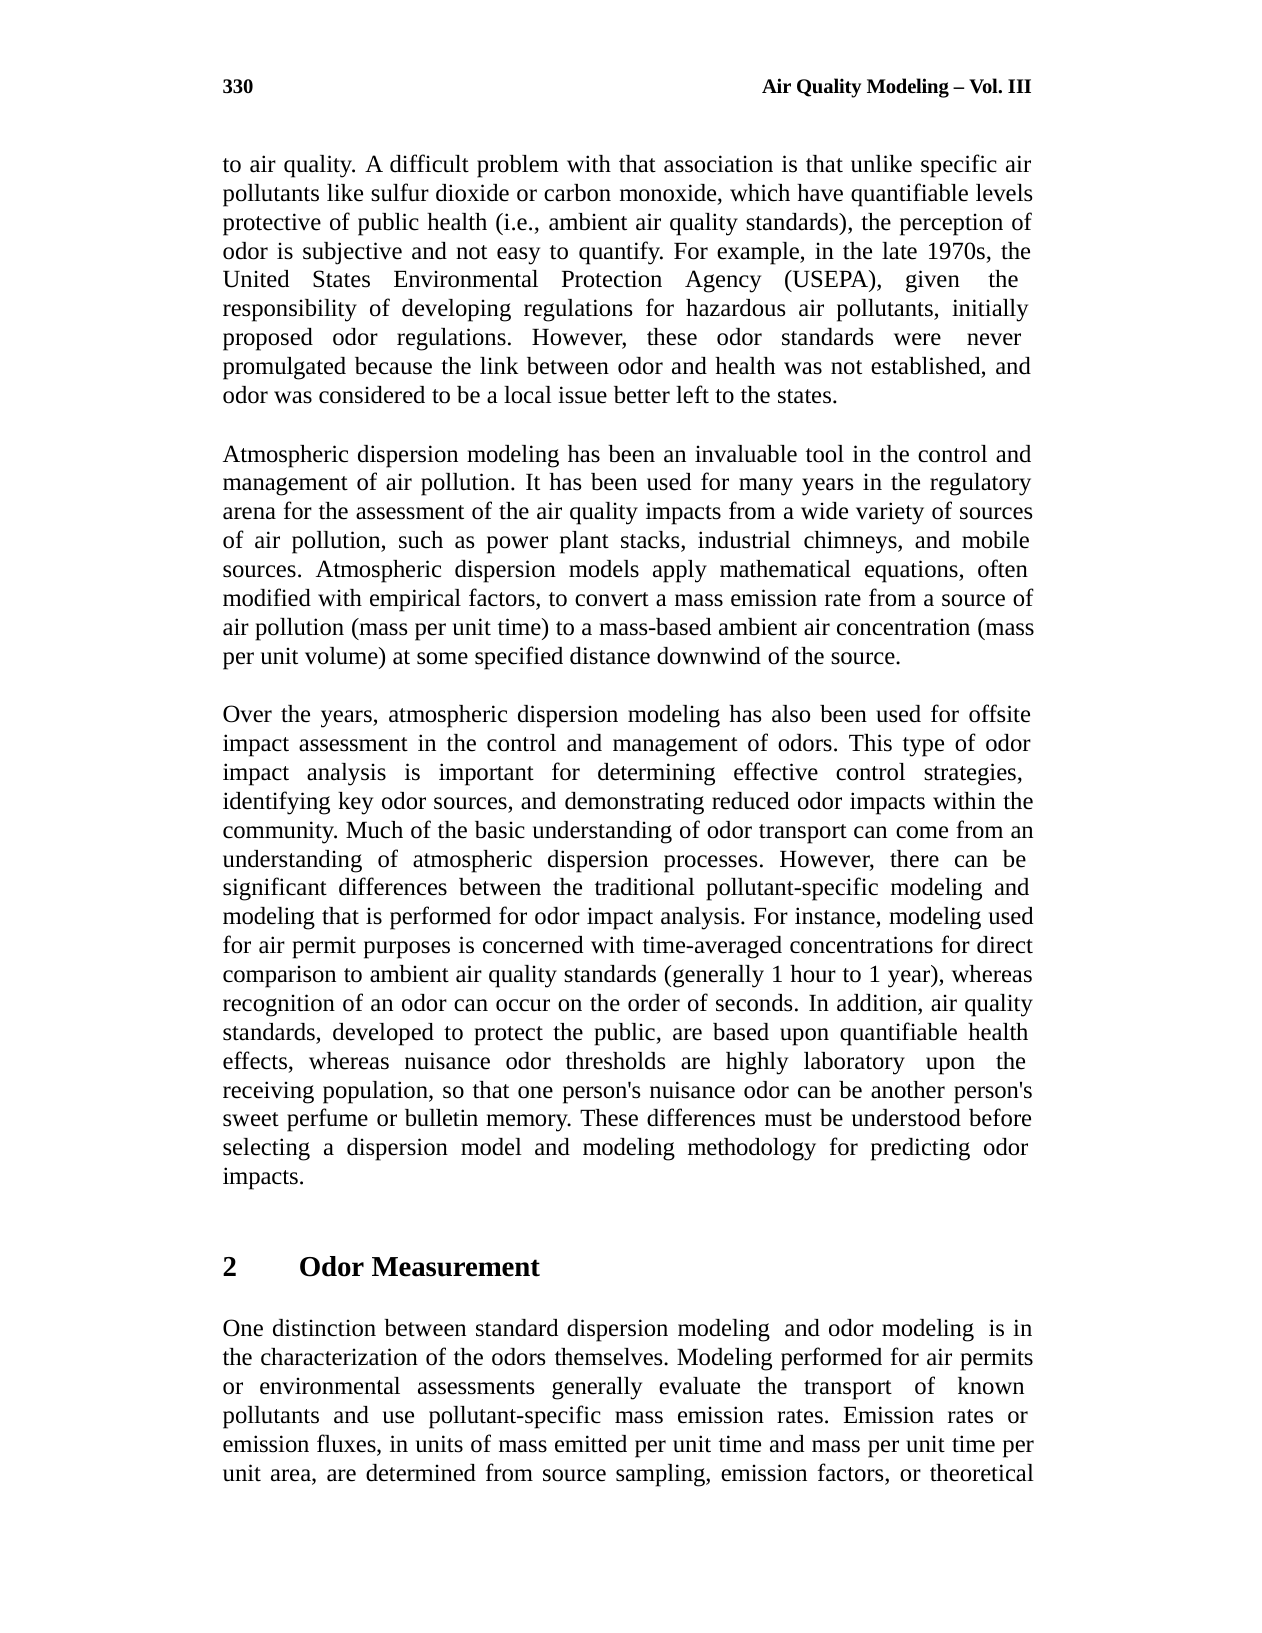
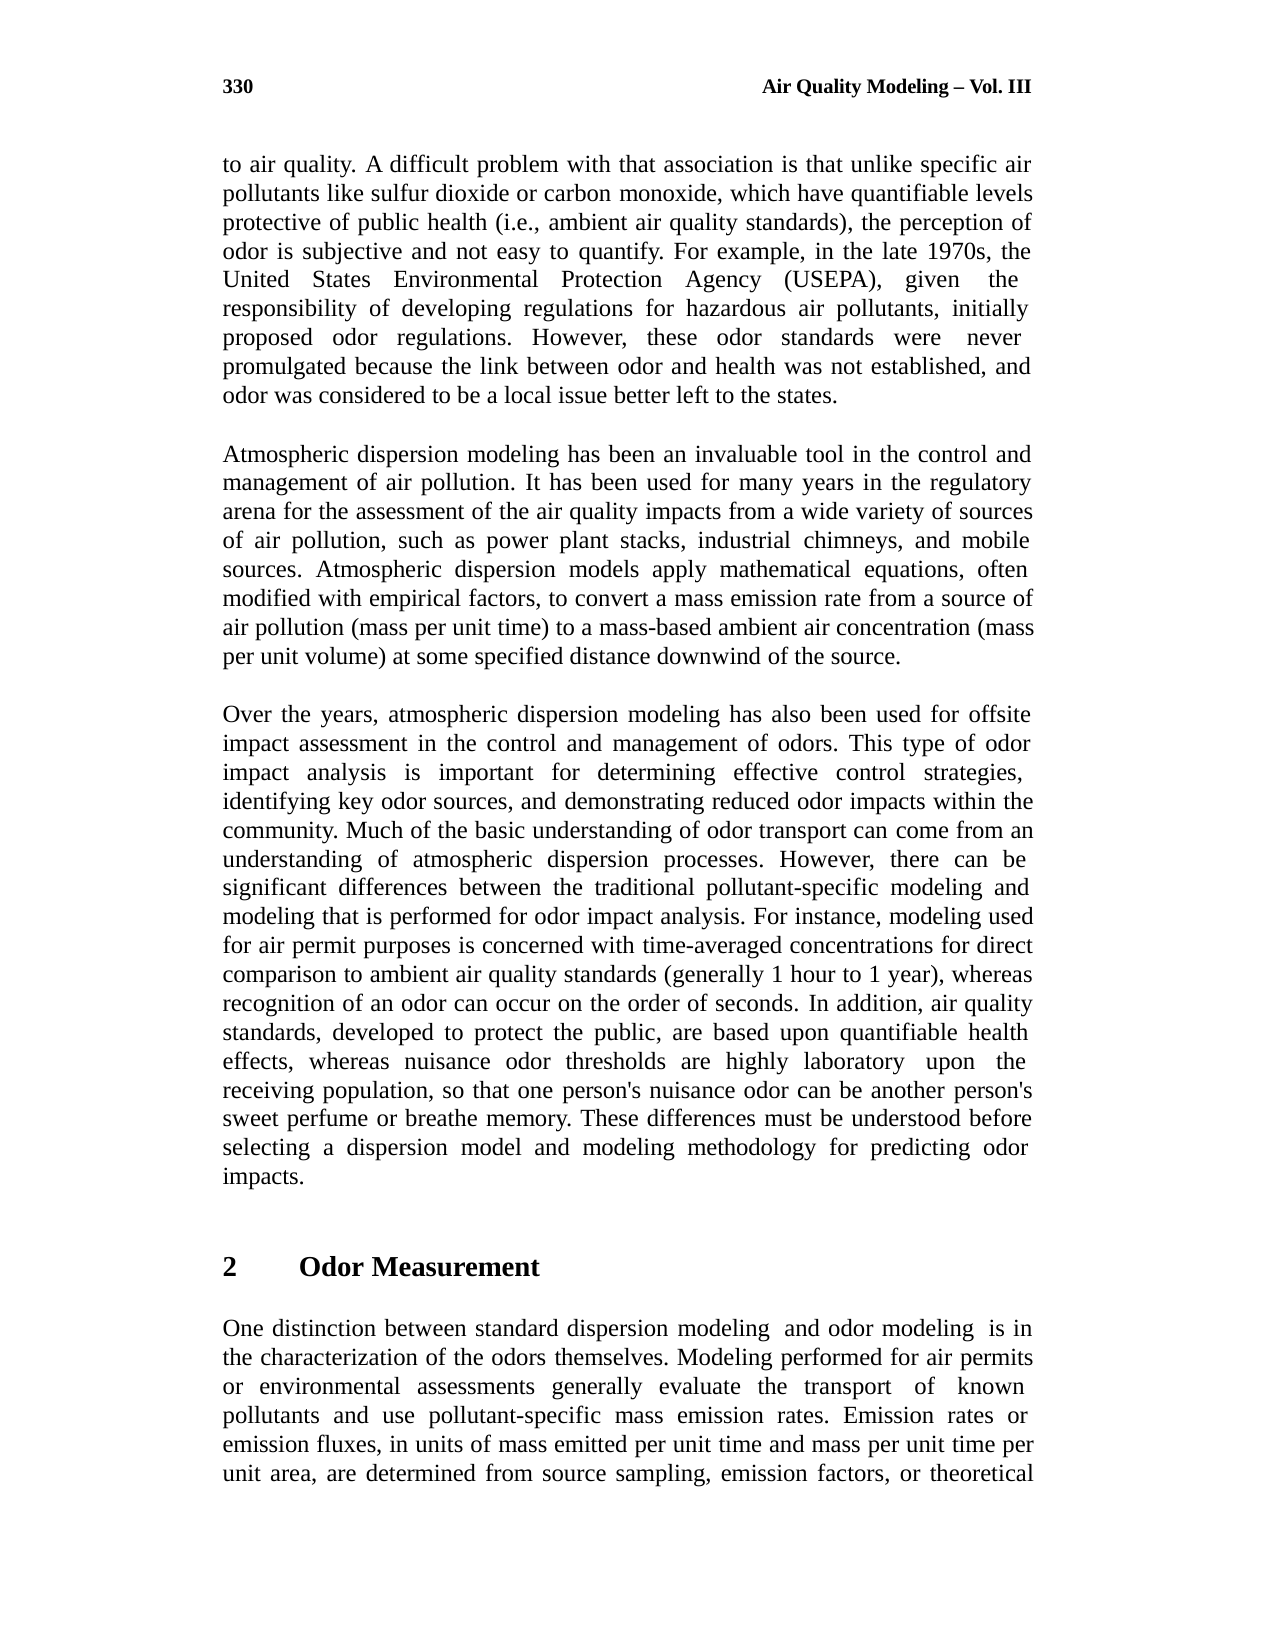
bulletin: bulletin -> breathe (442, 1119)
